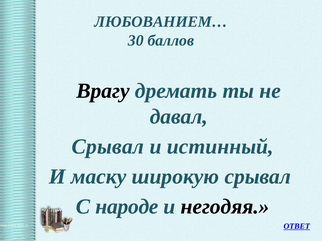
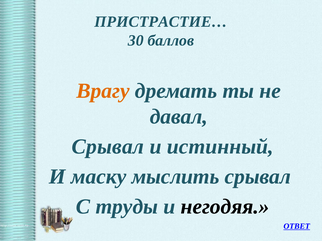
ЛЮБОВАНИЕМ…: ЛЮБОВАНИЕМ… -> ПРИСТРАСТИЕ… (161, 22)
Врагу colour: black -> orange (103, 91)
широкую: широкую -> мыслить (175, 177)
народе: народе -> труды (127, 207)
